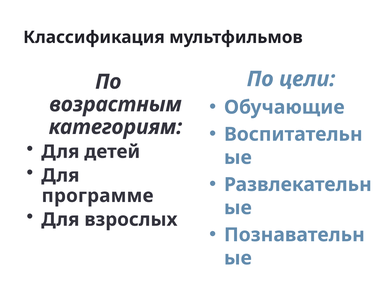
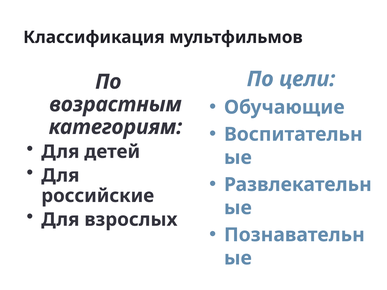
программе: программе -> российские (98, 196)
